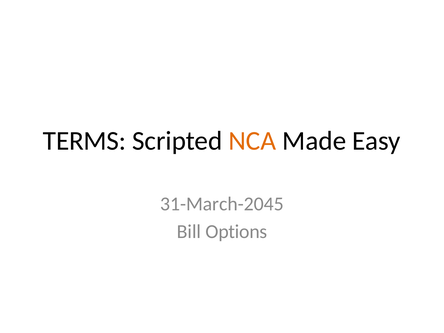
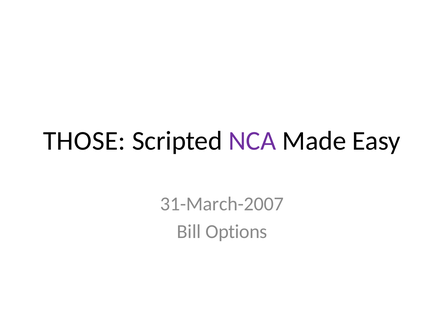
TERMS: TERMS -> THOSE (84, 141)
NCA colour: orange -> purple (252, 141)
31-March-2045: 31-March-2045 -> 31-March-2007 (222, 204)
